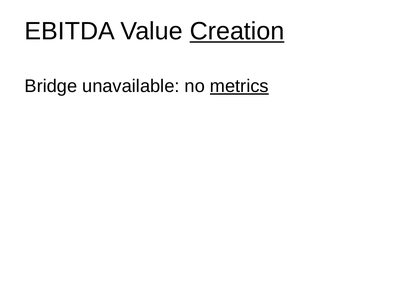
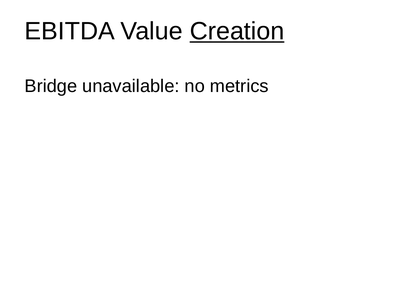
metrics underline: present -> none (239, 86)
